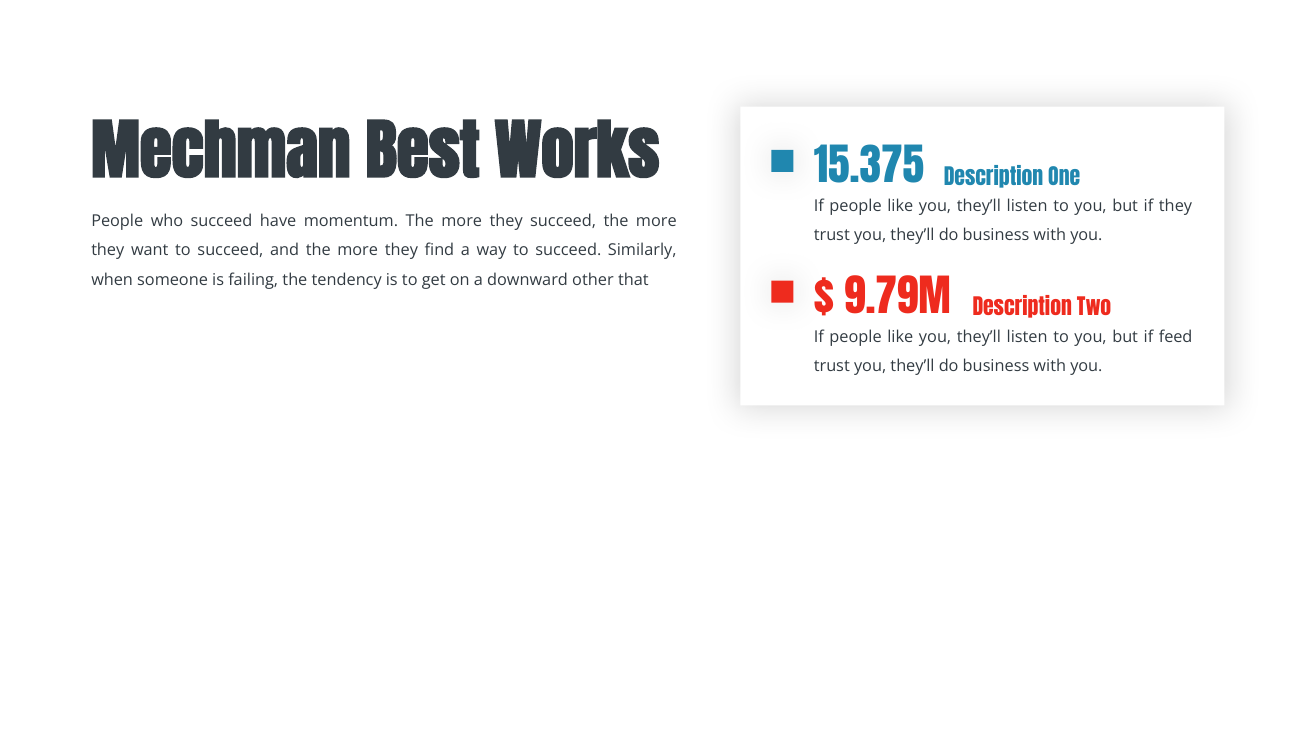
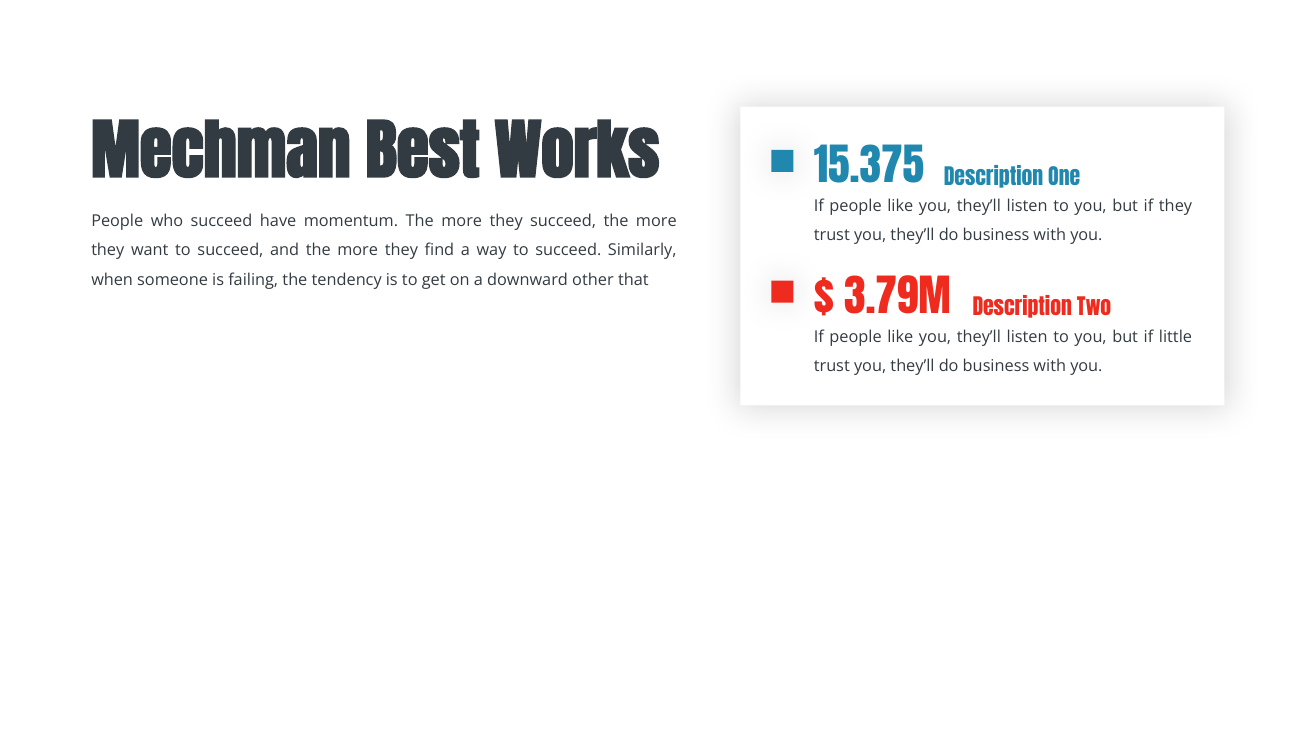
9.79M: 9.79M -> 3.79M (897, 299)
feed: feed -> little (1176, 337)
